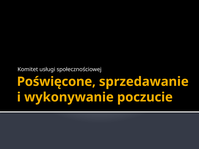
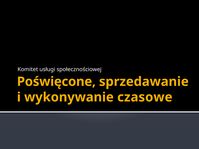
poczucie: poczucie -> czasowe (145, 97)
